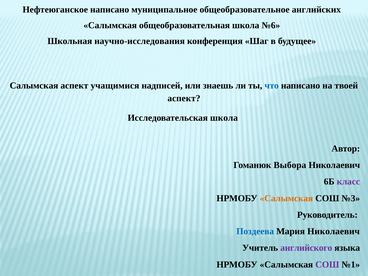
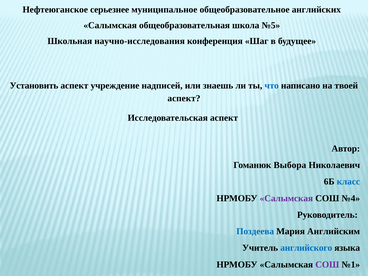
Нефтеюганское написано: написано -> серьезнее (110, 10)
№6: №6 -> №5 (271, 25)
Салымская: Салымская -> Установить (34, 86)
учащимися: учащимися -> учреждение (115, 86)
Исследовательская школа: школа -> аспект (224, 118)
класс colour: purple -> blue (348, 182)
Салымская colour: orange -> purple (286, 198)
№3: №3 -> №4 (351, 198)
Мария Николаевич: Николаевич -> Английским (334, 231)
английского colour: purple -> blue (306, 248)
